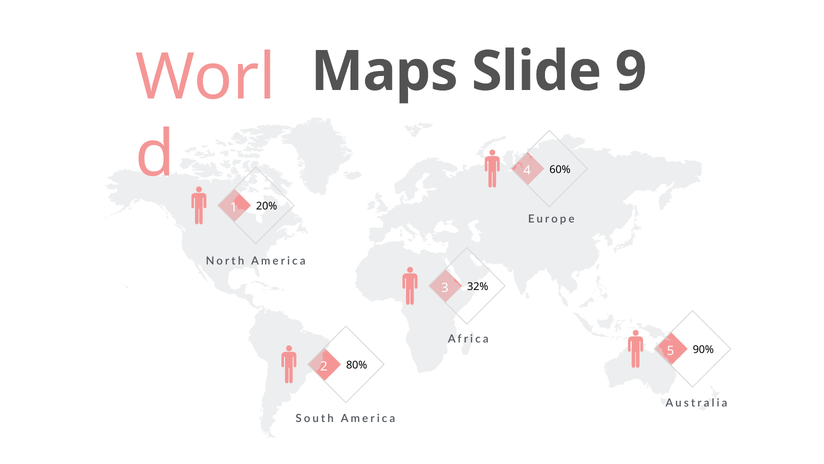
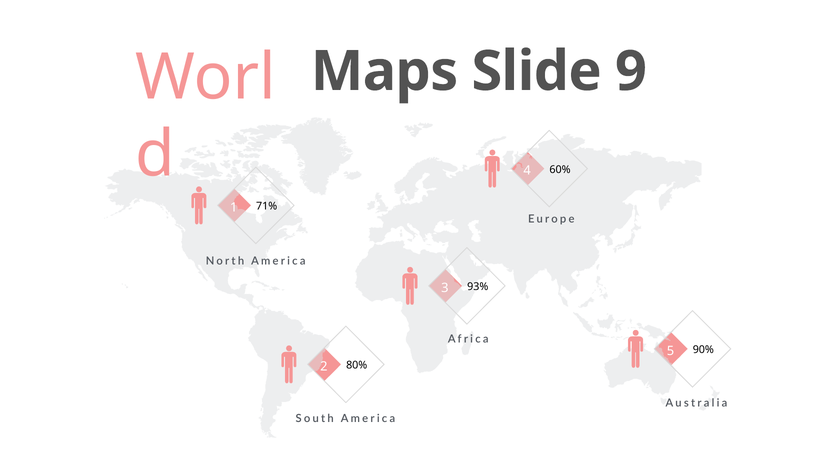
20%: 20% -> 71% (267, 206)
32%: 32% -> 93% (478, 287)
